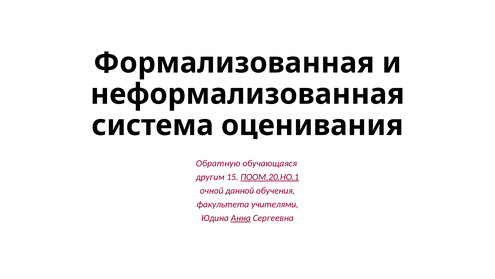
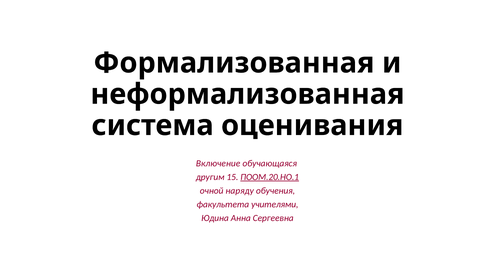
Обратную: Обратную -> Включение (218, 163)
данной: данной -> наряду (240, 190)
Анна underline: present -> none (241, 218)
